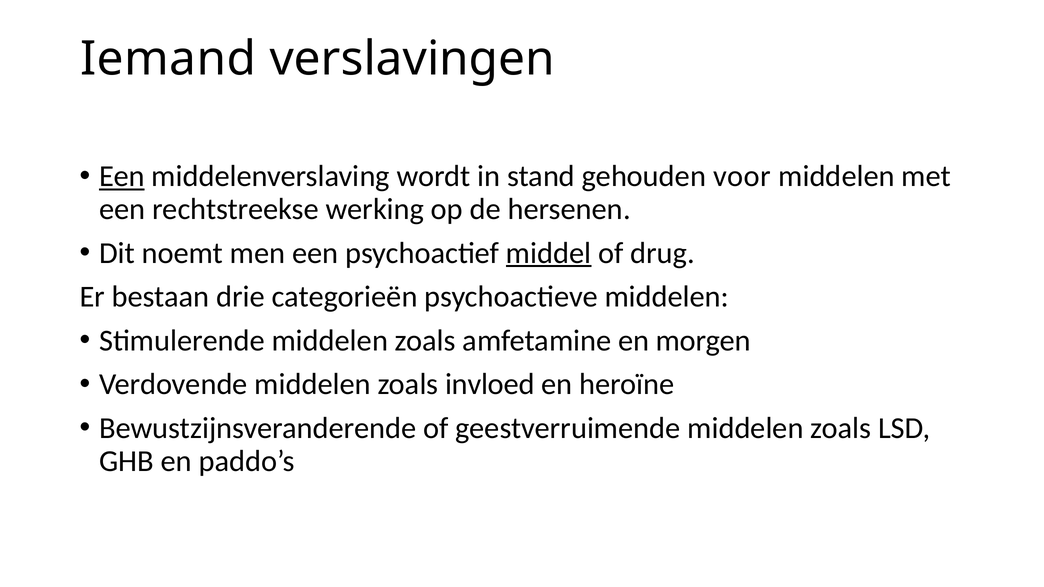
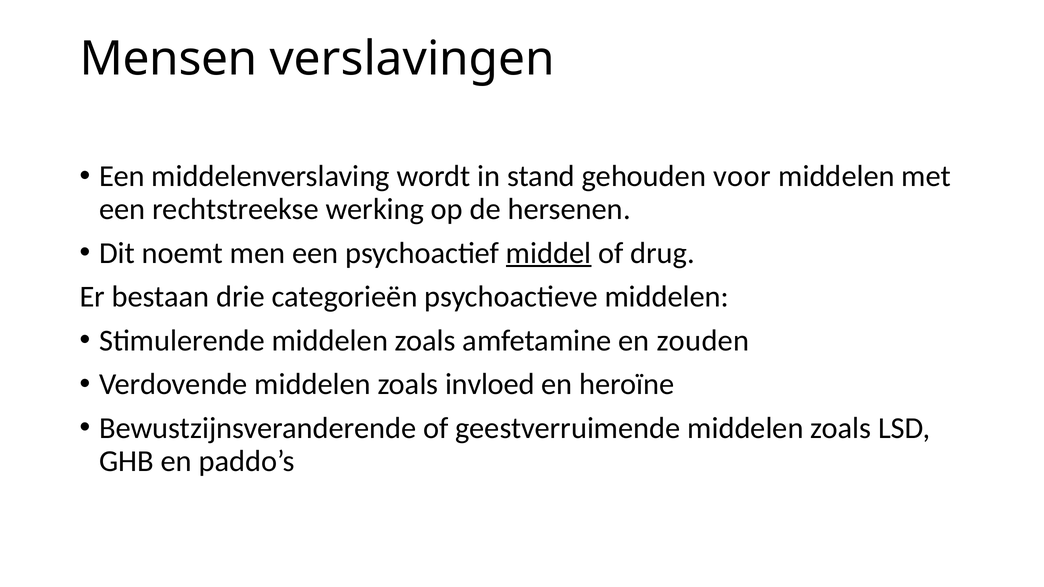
Iemand: Iemand -> Mensen (169, 59)
Een underline: present -> none (122, 177)
morgen: morgen -> zouden (703, 341)
